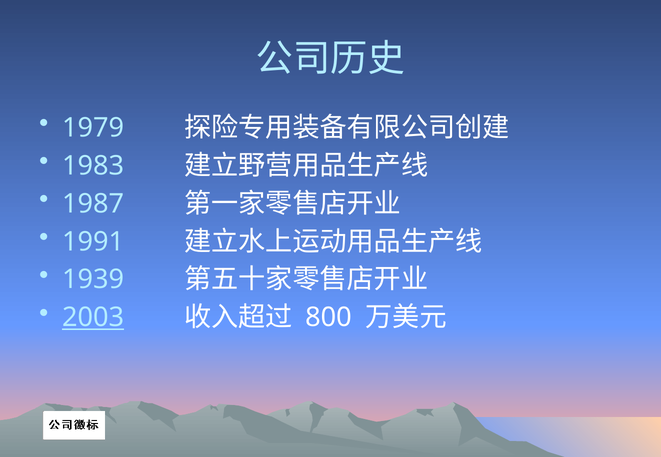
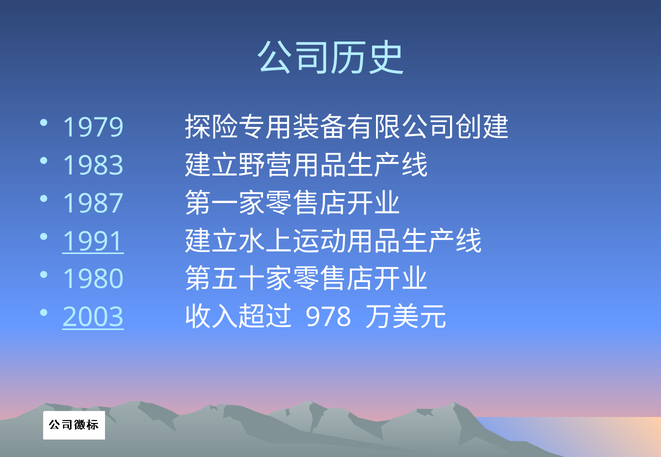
1991 underline: none -> present (93, 242)
1939: 1939 -> 1980 (93, 280)
800: 800 -> 978 (328, 318)
